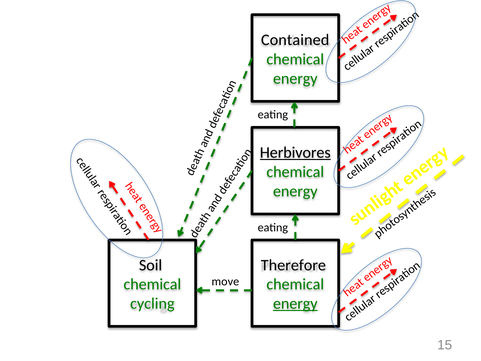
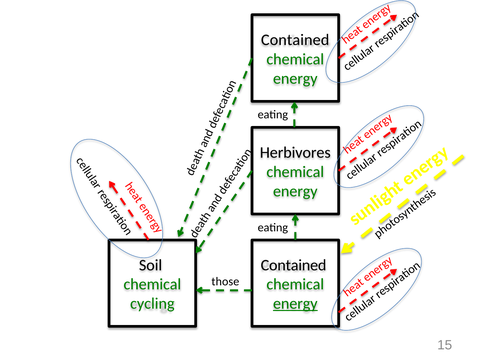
Herbivores underline: present -> none (295, 152)
Therefore: Therefore -> Contained (294, 265)
move: move -> those (225, 281)
